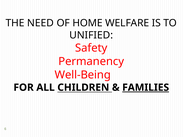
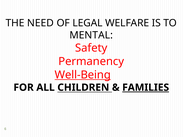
HOME: HOME -> LEGAL (88, 23)
UNIFIED: UNIFIED -> MENTAL (91, 35)
Well-Being underline: none -> present (83, 75)
